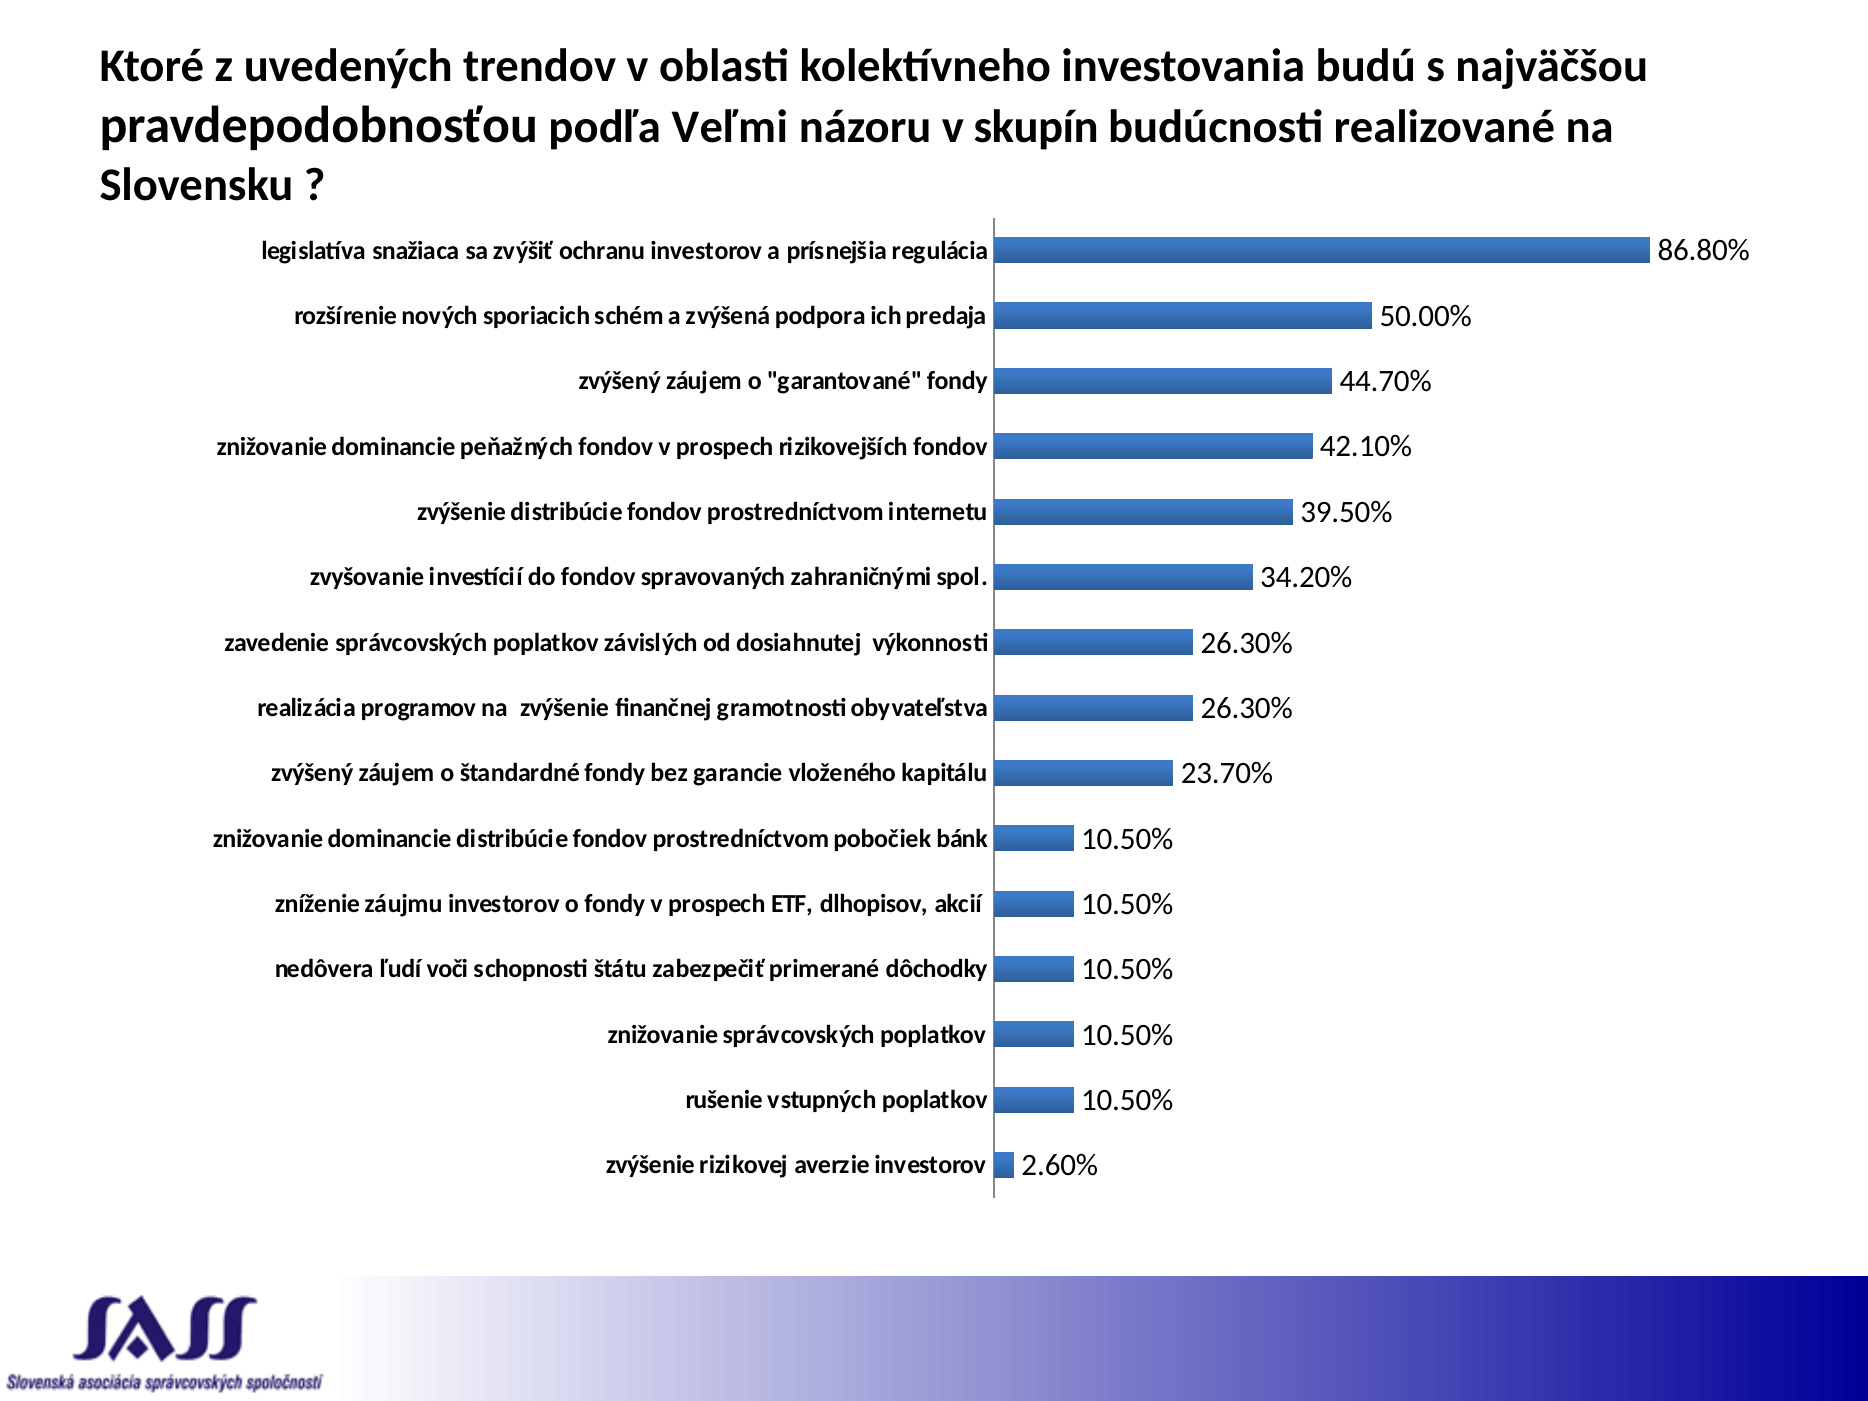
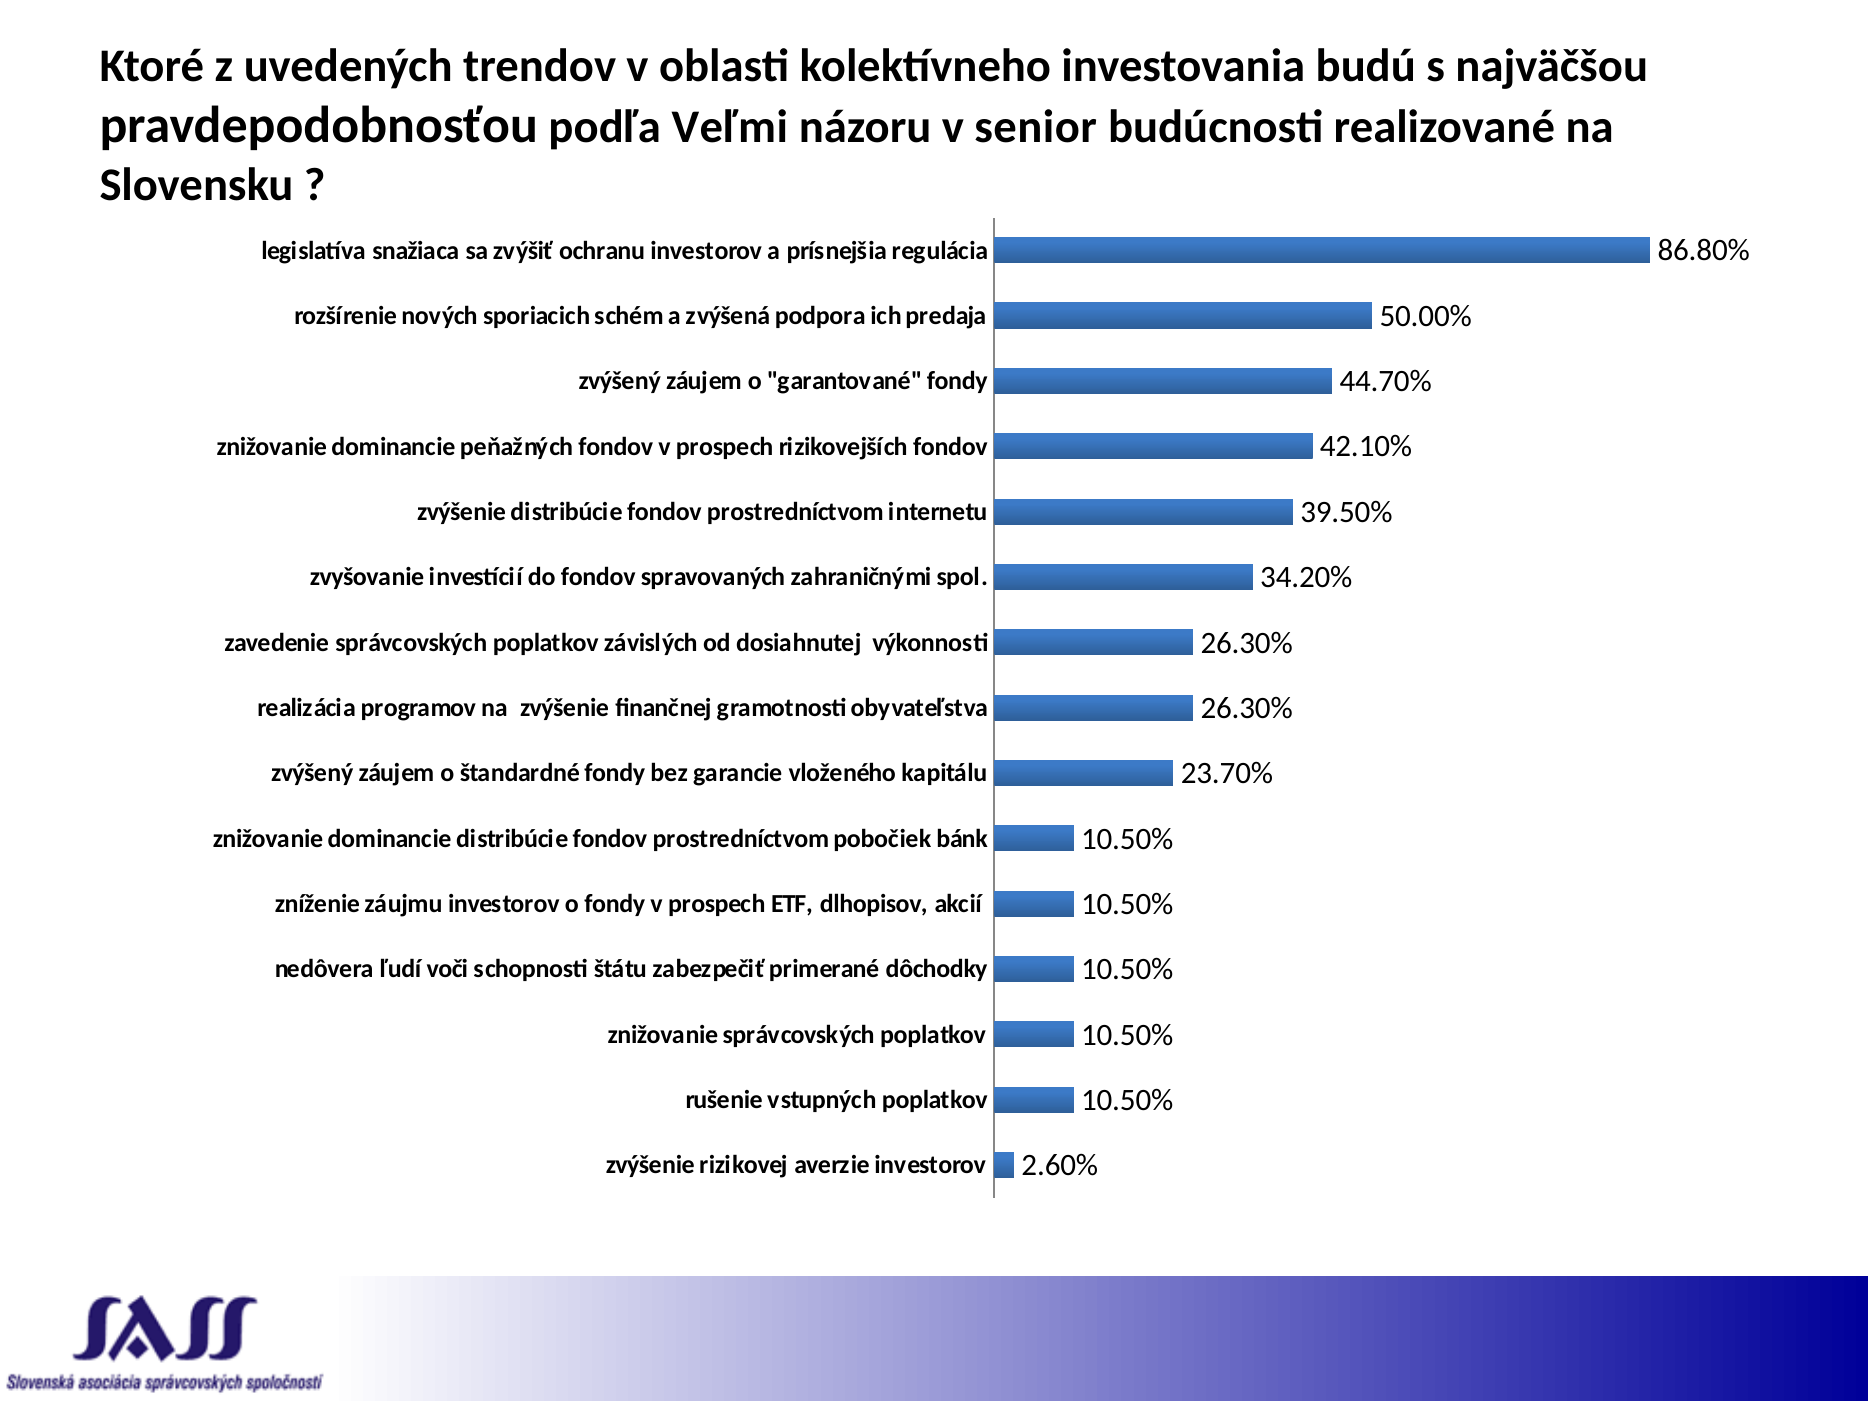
skupín: skupín -> senior (1036, 128)
